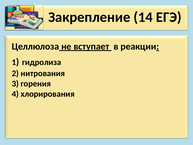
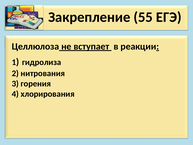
14: 14 -> 55 (143, 17)
